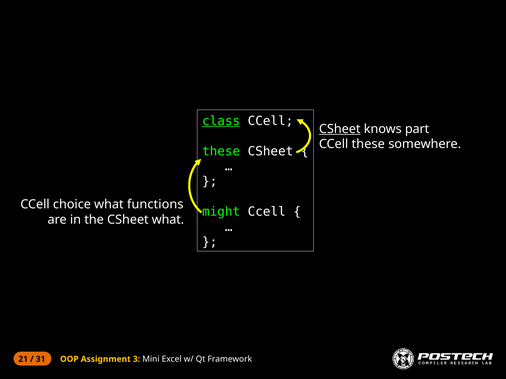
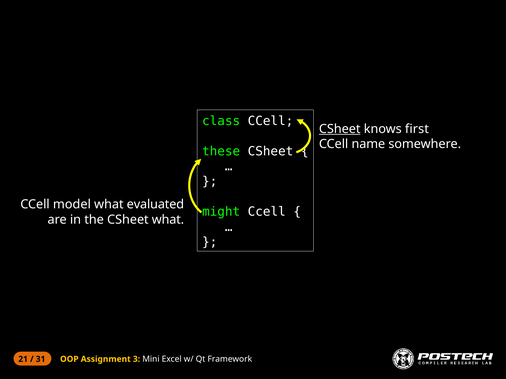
class underline: present -> none (221, 121)
part: part -> first (417, 129)
these: these -> name (368, 144)
choice: choice -> model (72, 205)
functions: functions -> evaluated (155, 205)
